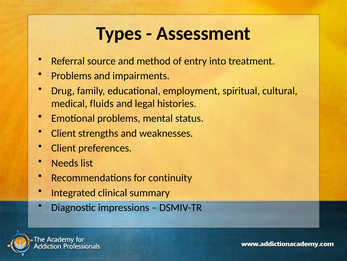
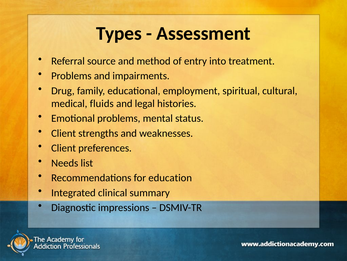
continuity: continuity -> education (170, 177)
